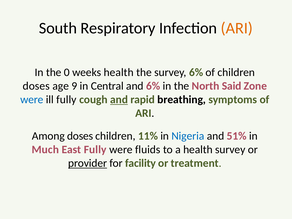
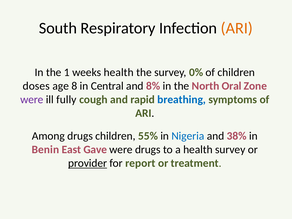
0: 0 -> 1 (67, 72)
survey 6%: 6% -> 0% (196, 72)
9: 9 -> 8 (74, 86)
and 6%: 6% -> 8% (153, 86)
Said: Said -> Oral (232, 86)
were colour: blue -> purple (32, 100)
and underline: present -> none (119, 100)
breathing colour: black -> blue (182, 100)
Among doses: doses -> drugs (80, 136)
11%: 11% -> 55% (148, 136)
51%: 51% -> 38% (237, 136)
Much: Much -> Benin (45, 150)
East Fully: Fully -> Gave (95, 150)
were fluids: fluids -> drugs (148, 150)
facility: facility -> report (140, 163)
